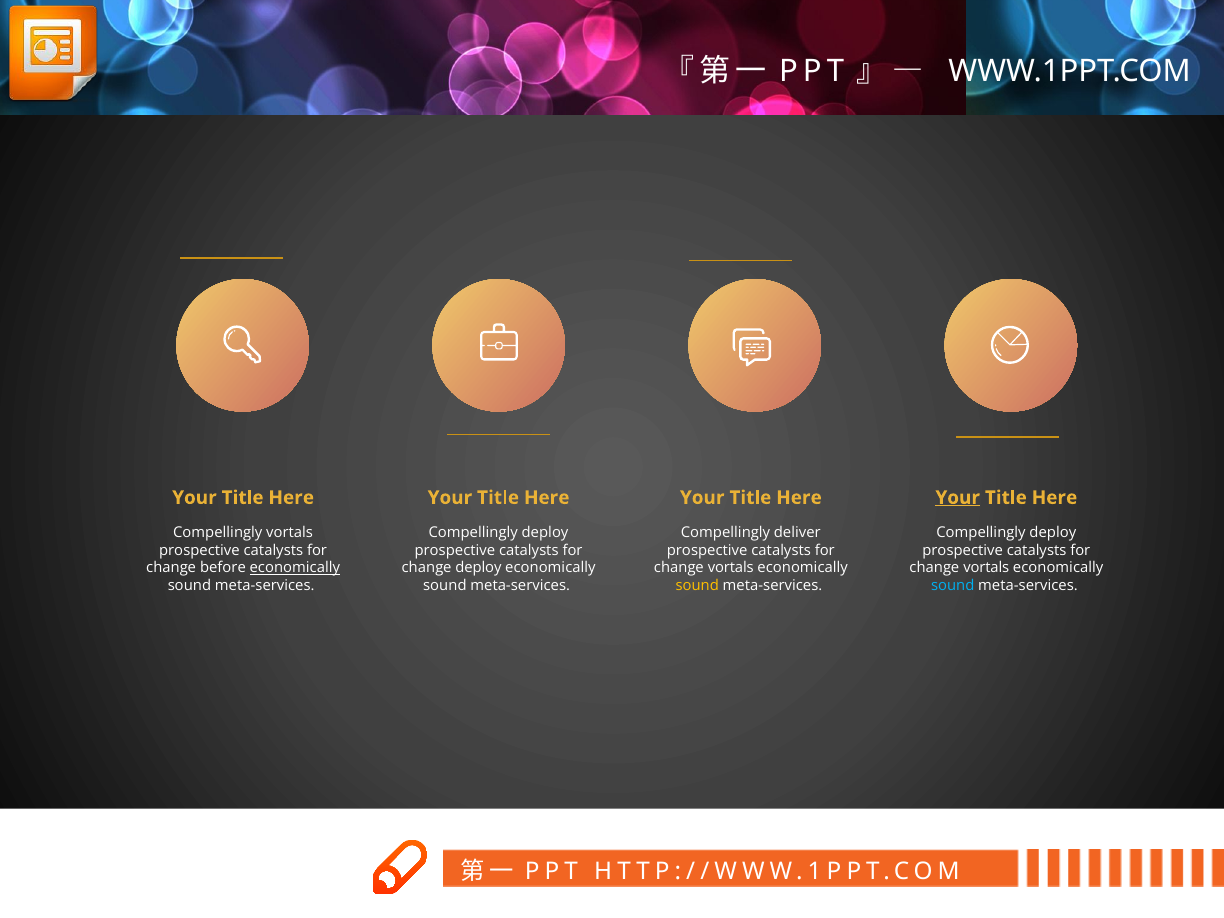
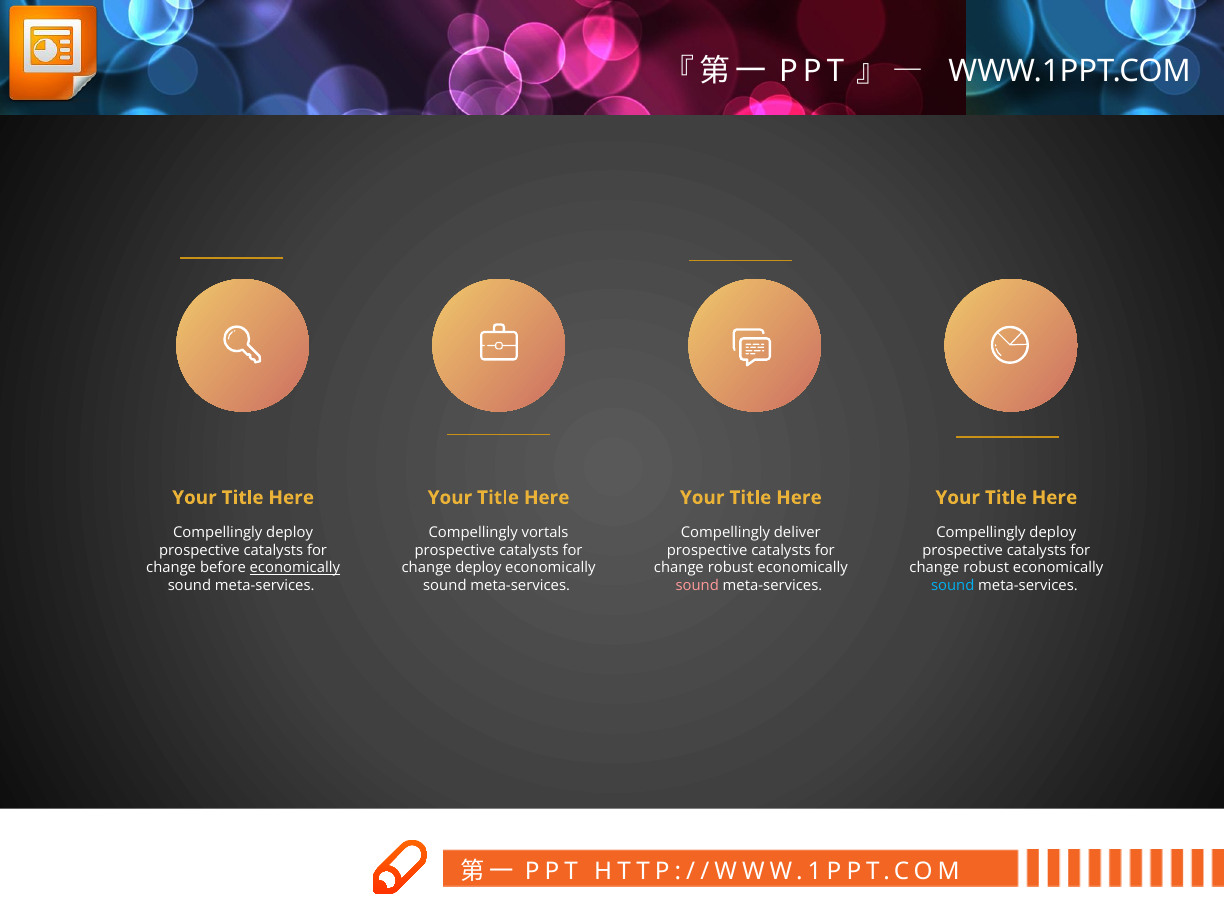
Your underline: present -> none (958, 498)
vortals: vortals -> deploy (290, 532)
deploy: deploy -> vortals (545, 532)
vortals: vortals -> robust (731, 568)
vortals: vortals -> robust (986, 568)
sound colour: yellow -> pink (697, 586)
